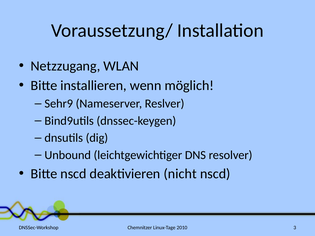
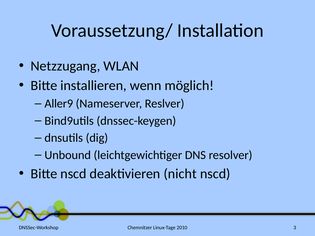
Sehr9: Sehr9 -> Aller9 (59, 104)
